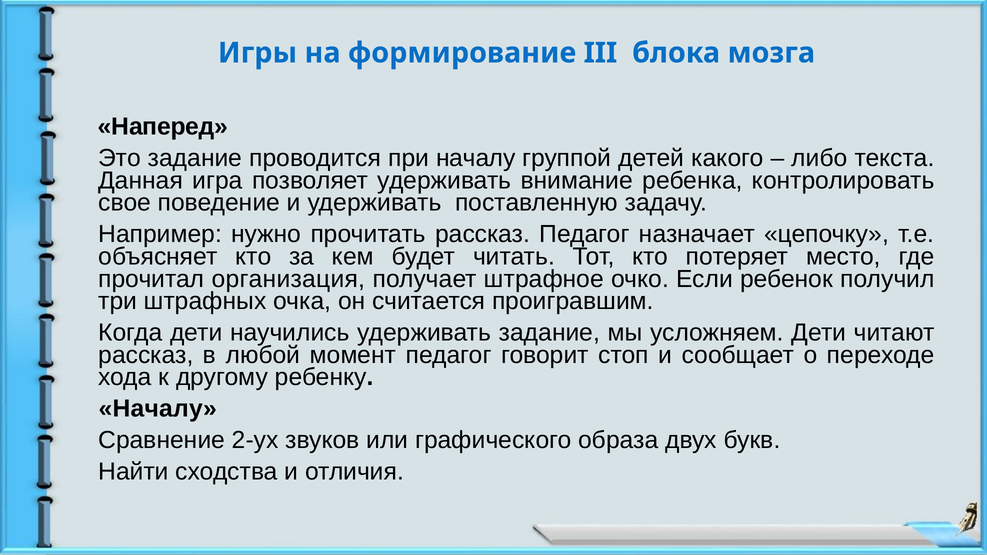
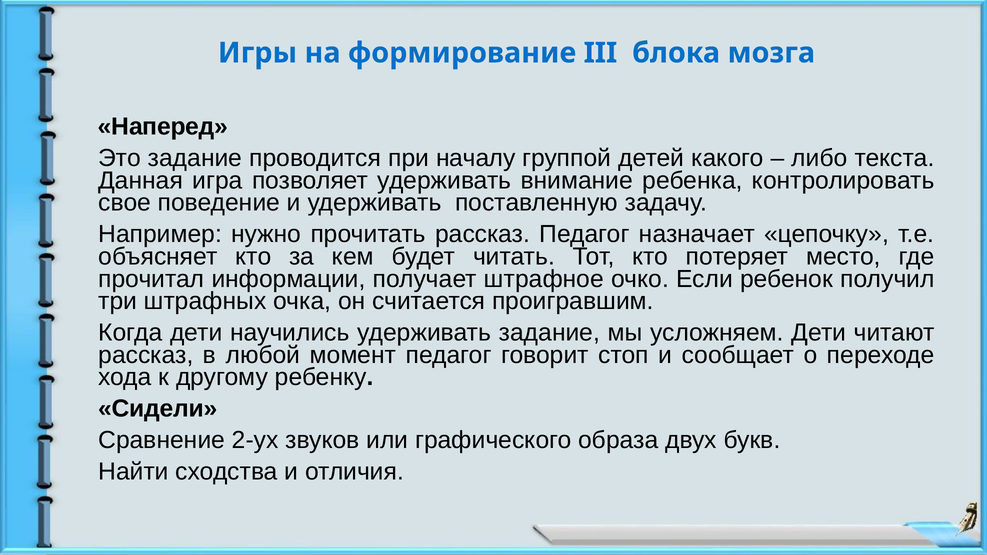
организация: организация -> информации (289, 279)
Началу: Началу -> Сидели (158, 409)
